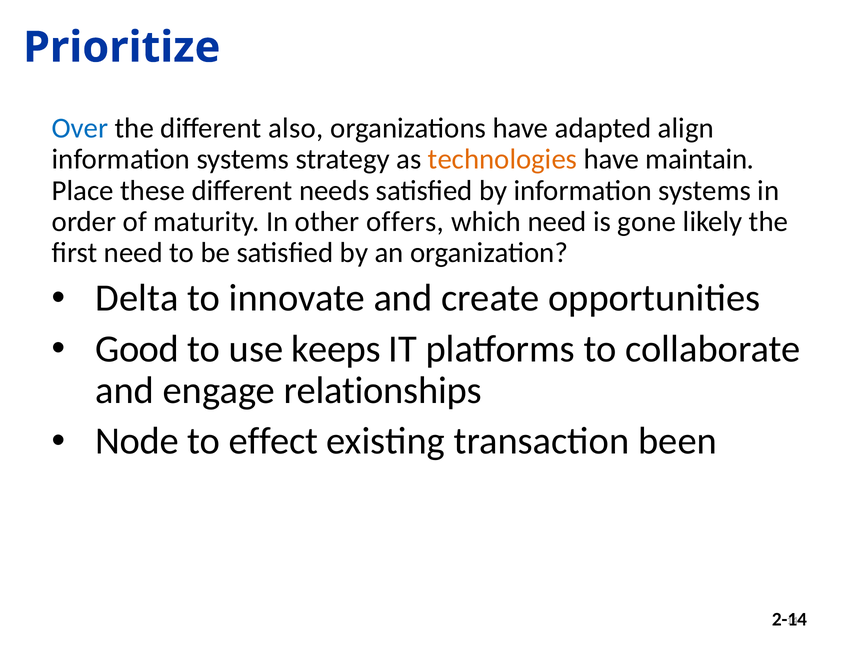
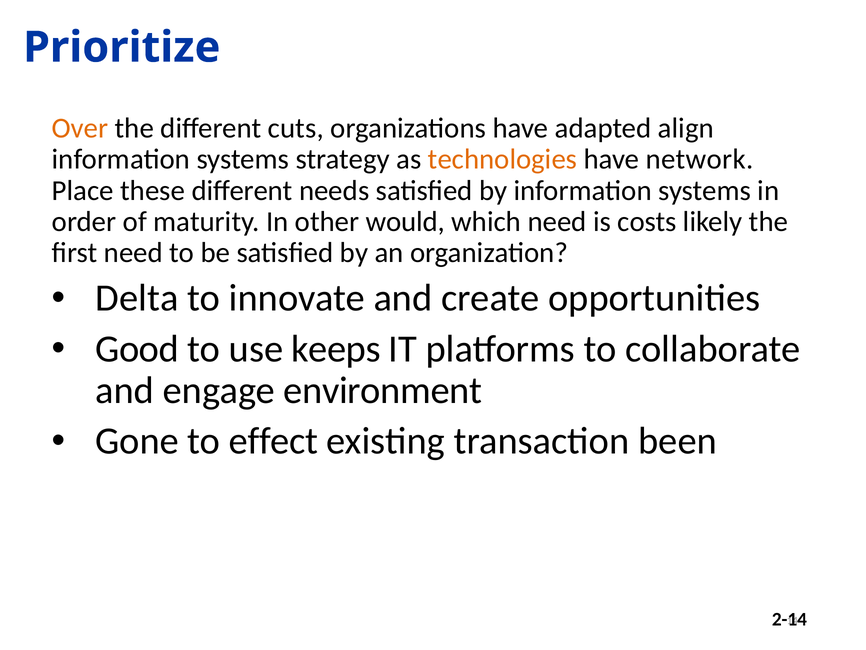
Over colour: blue -> orange (80, 128)
also: also -> cuts (296, 128)
maintain: maintain -> network (700, 159)
offers: offers -> would (405, 221)
gone: gone -> costs (647, 221)
relationships: relationships -> environment (383, 390)
Node: Node -> Gone (137, 441)
